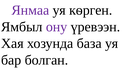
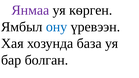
ону colour: purple -> blue (57, 27)
